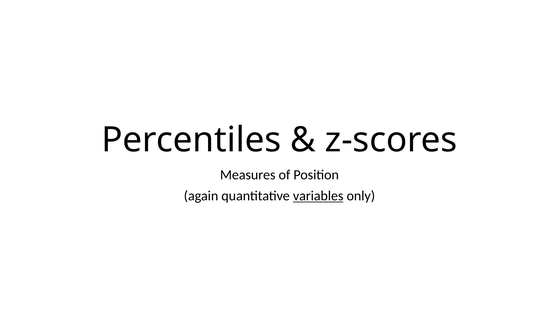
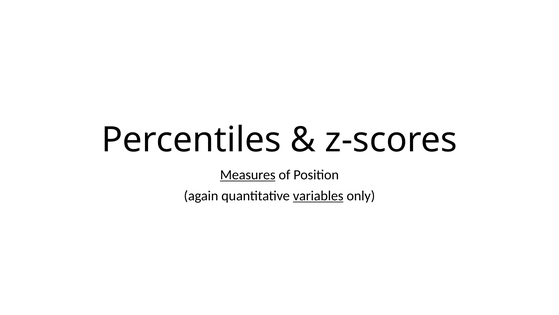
Measures underline: none -> present (248, 175)
